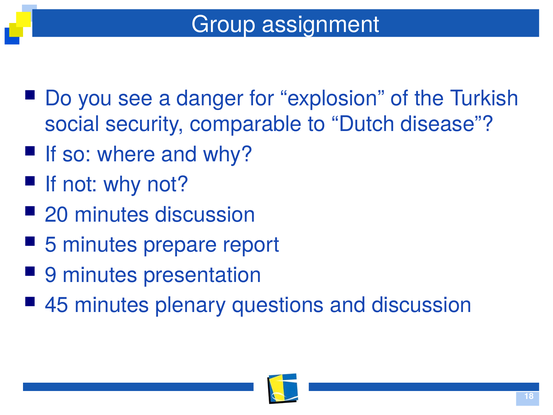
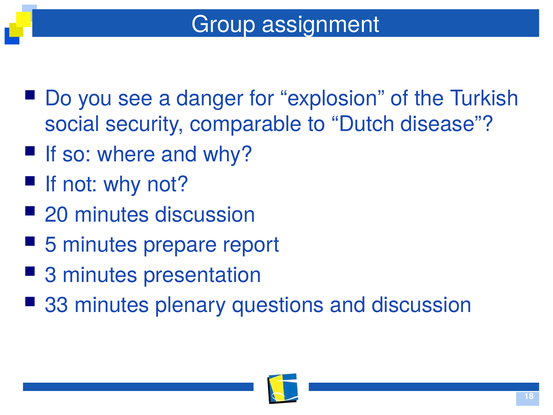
9: 9 -> 3 (51, 275)
45: 45 -> 33 (57, 305)
